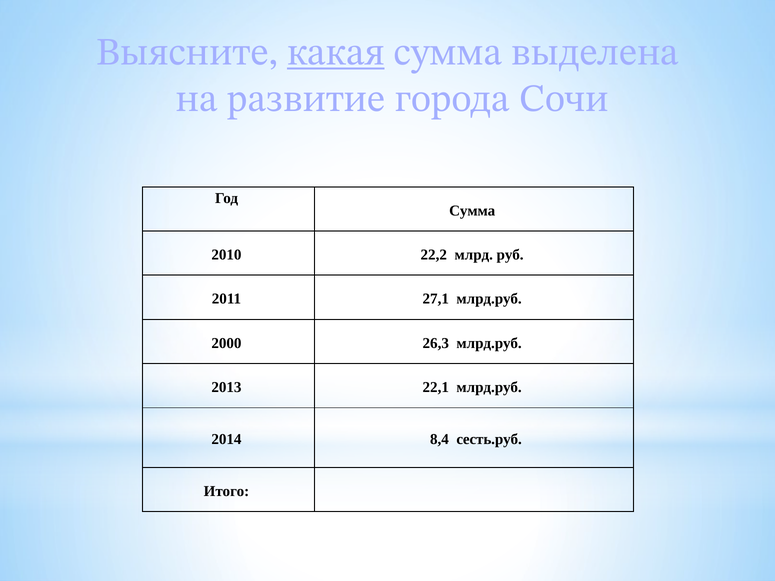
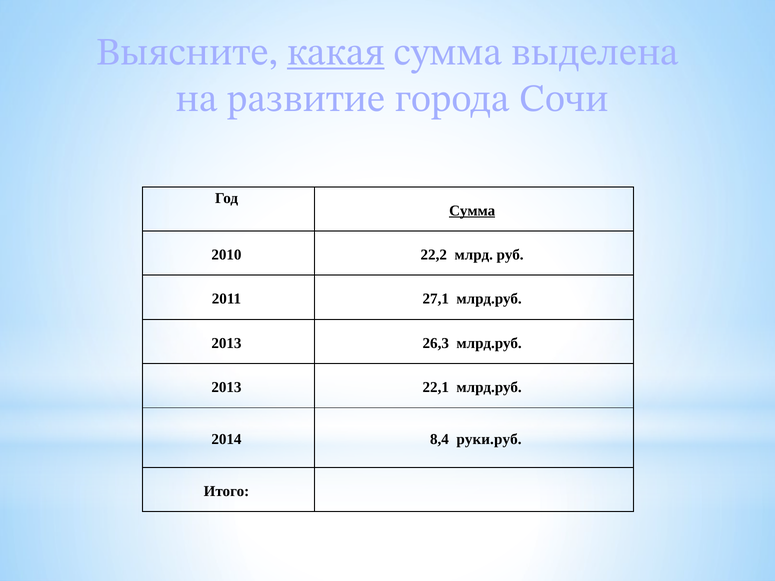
Сумма underline: none -> present (472, 211)
2000: 2000 -> 2013 (226, 343)
сесть.руб: сесть.руб -> руки.руб (489, 439)
